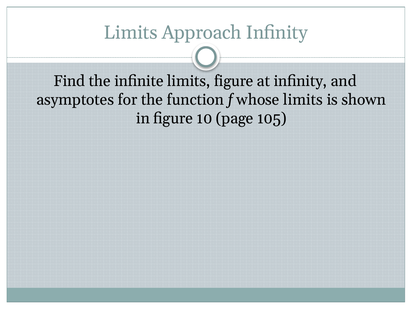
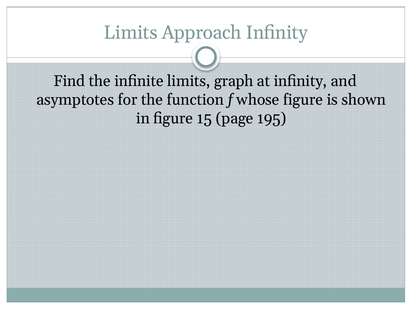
limits figure: figure -> graph (234, 81)
whose limits: limits -> figure (303, 100)
10: 10 -> 15 (204, 118)
105: 105 -> 195 (272, 118)
